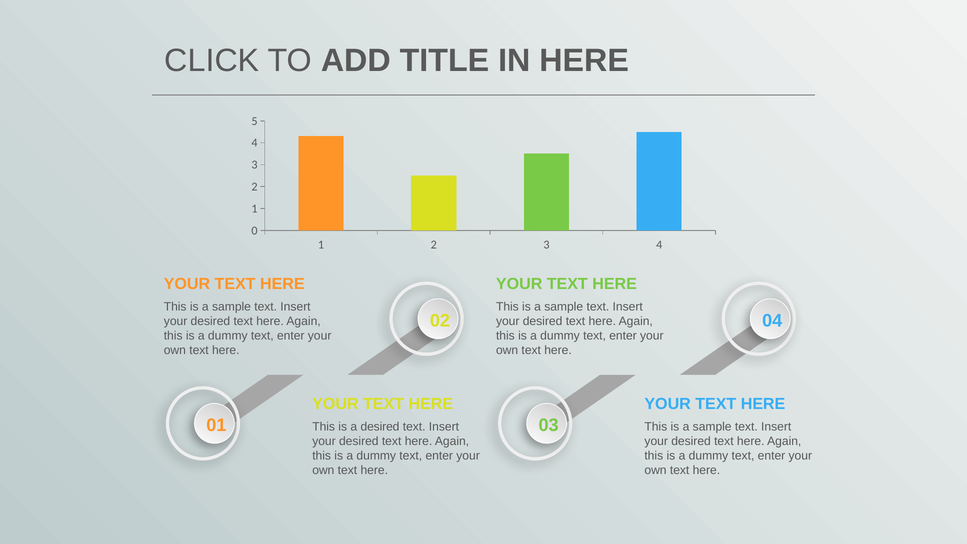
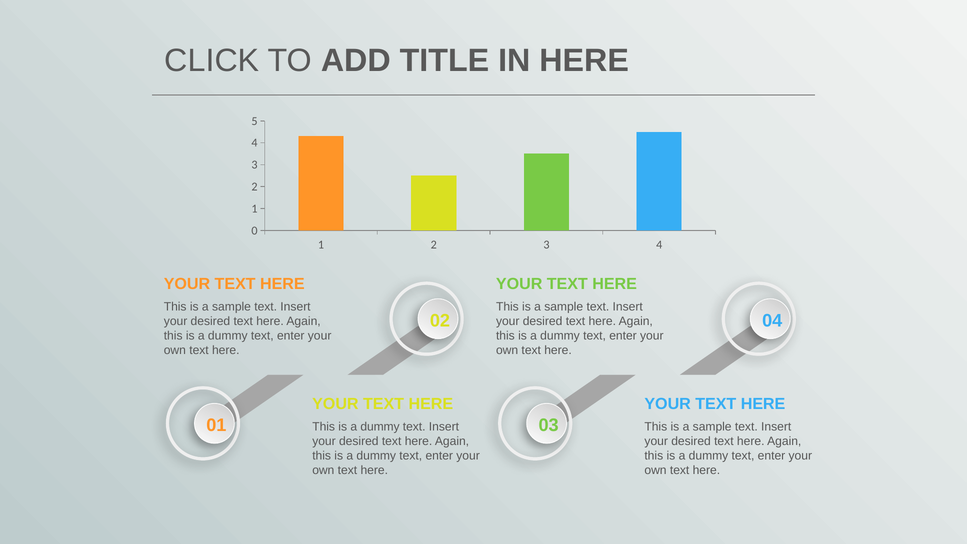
desired: desired -> dummy (380, 427)
